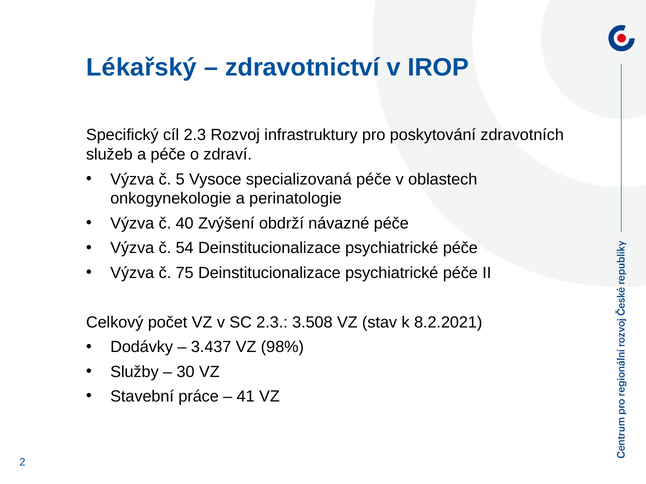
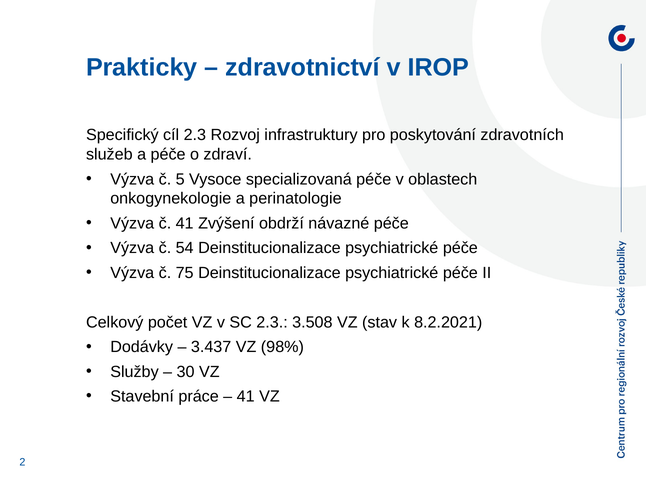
Lékařský: Lékařský -> Prakticky (142, 68)
č 40: 40 -> 41 (185, 224)
